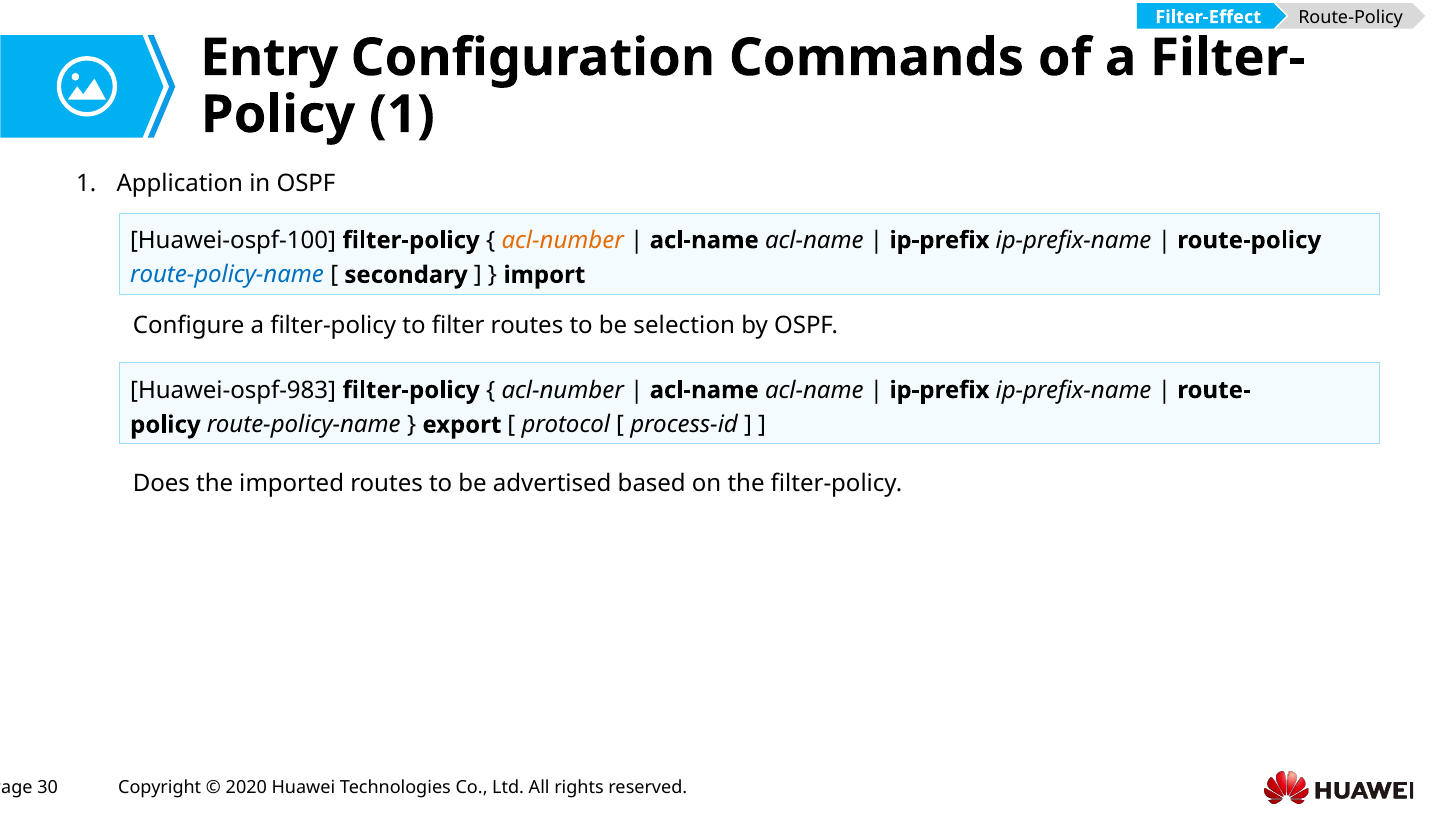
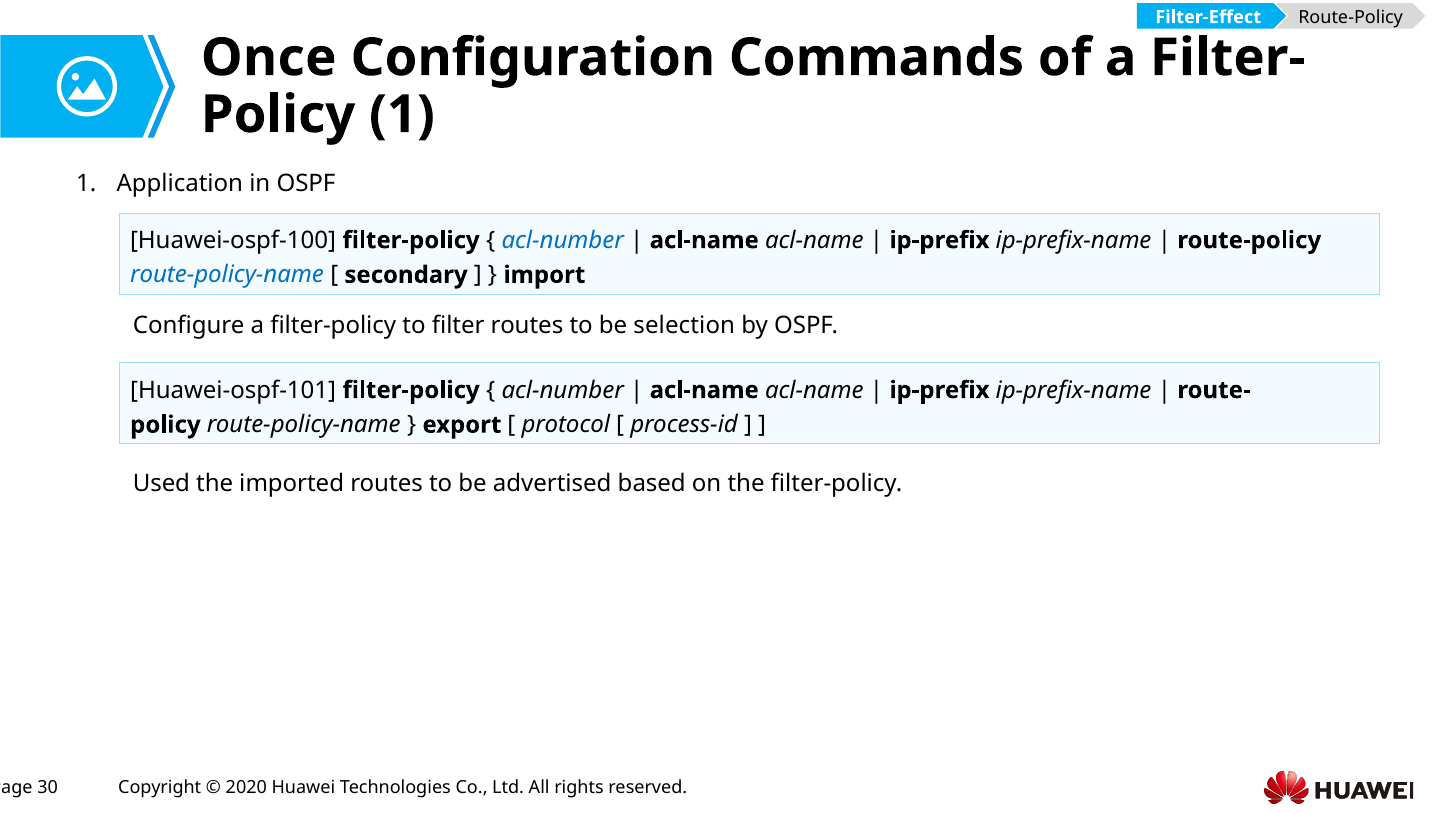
Entry: Entry -> Once (269, 58)
acl-number colour: orange -> blue (563, 240)
Huawei-ospf-983: Huawei-ospf-983 -> Huawei-ospf-101 (233, 390)
Does: Does -> Used (161, 483)
